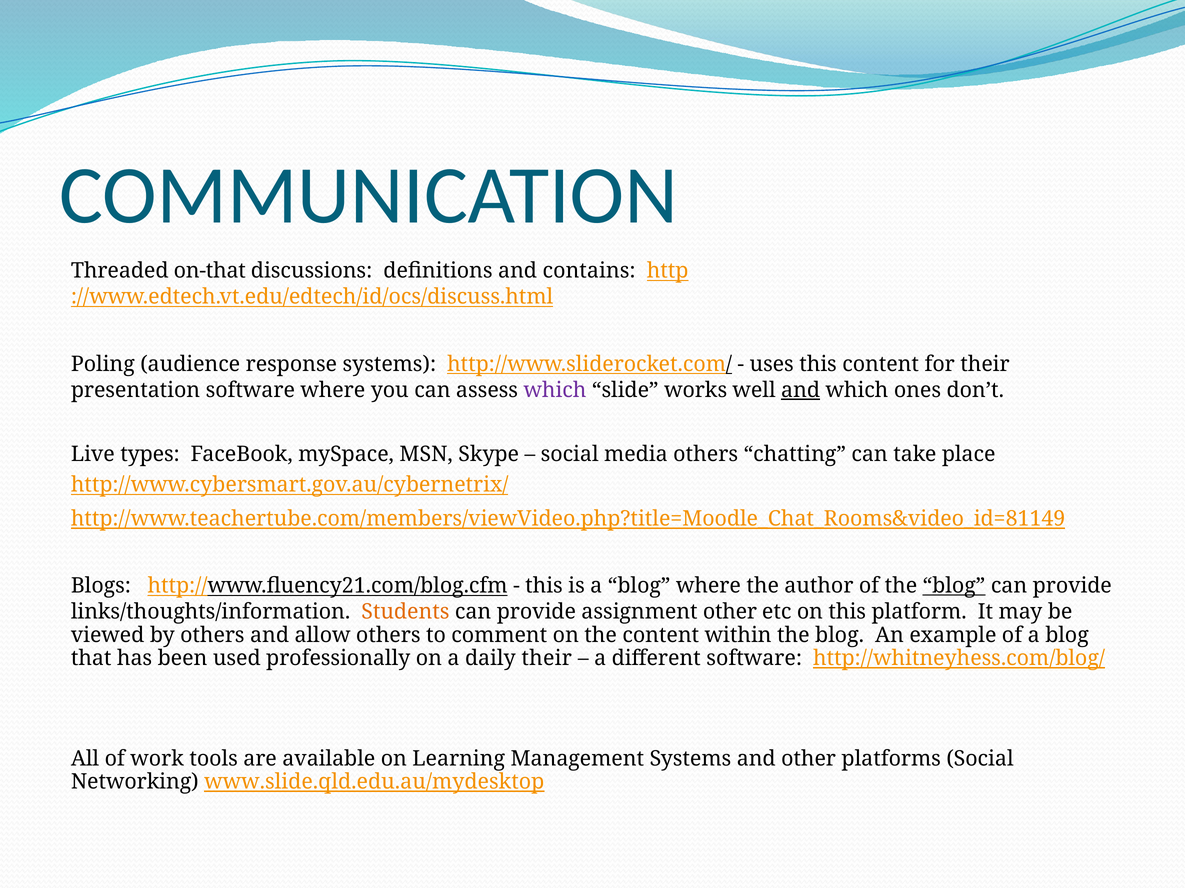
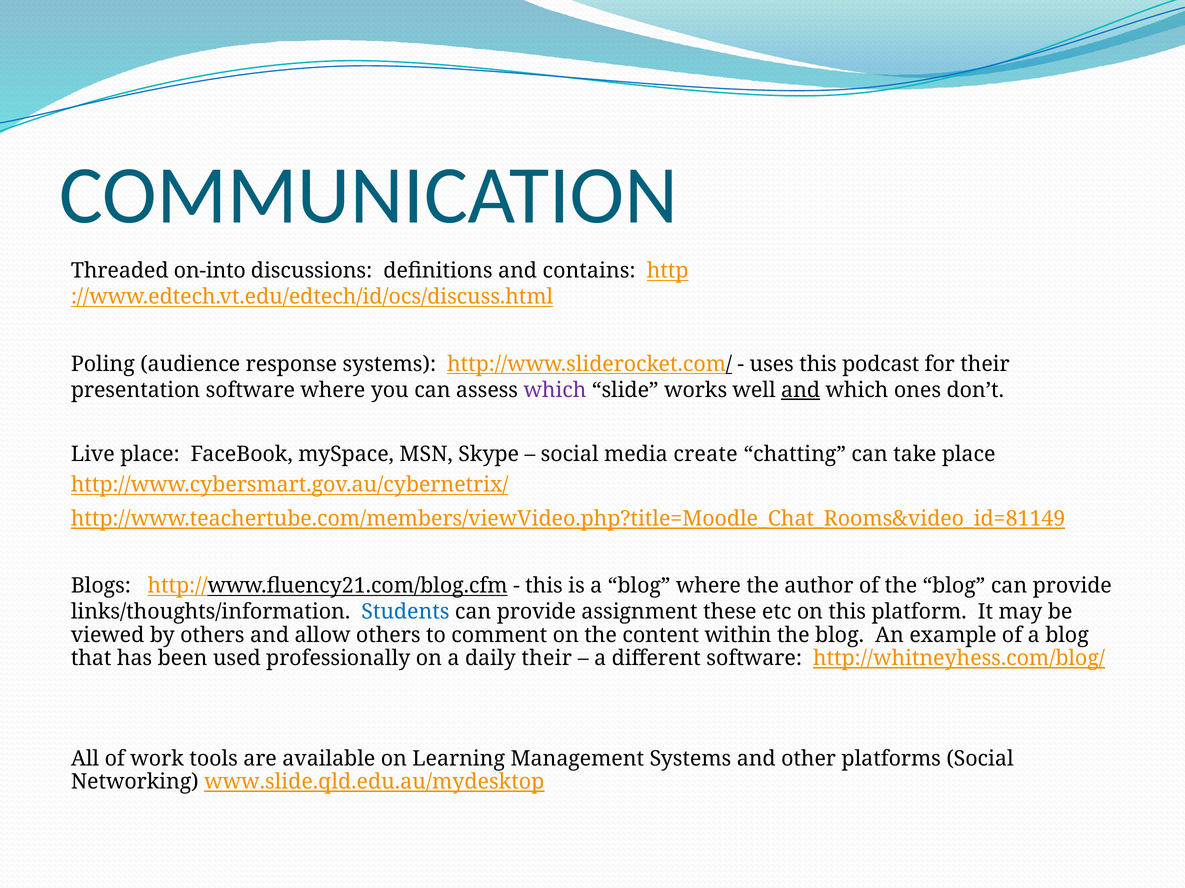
on-that: on-that -> on-into (210, 271)
this content: content -> podcast (881, 364)
Live types: types -> place (150, 455)
media others: others -> create (706, 455)
blog underline: present -> none (954, 586)
Students colour: orange -> blue (405, 612)
assignment other: other -> these (730, 612)
